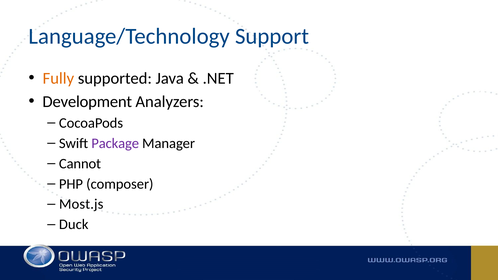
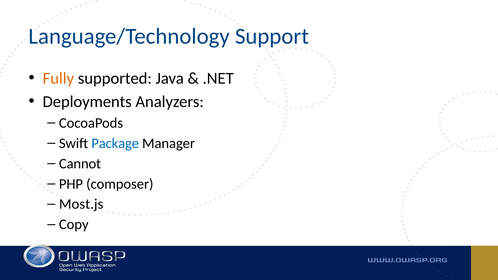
Development: Development -> Deployments (87, 102)
Package colour: purple -> blue (115, 143)
Duck: Duck -> Copy (74, 225)
